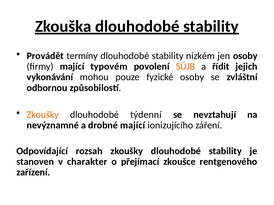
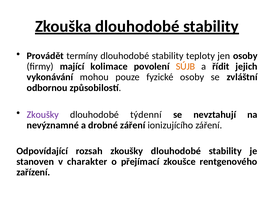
nízkém: nízkém -> teploty (201, 56)
typovém: typovém -> kolimace (109, 67)
Zkoušky colour: orange -> purple (43, 115)
drobné mající: mající -> záření (133, 126)
